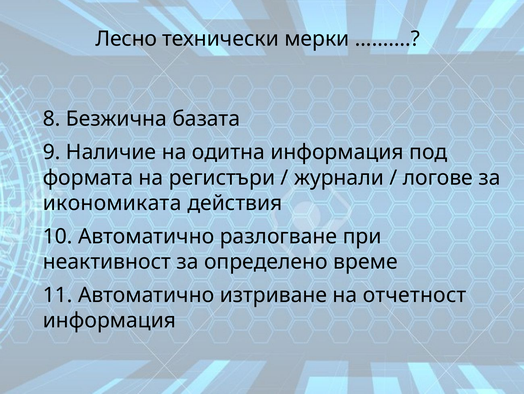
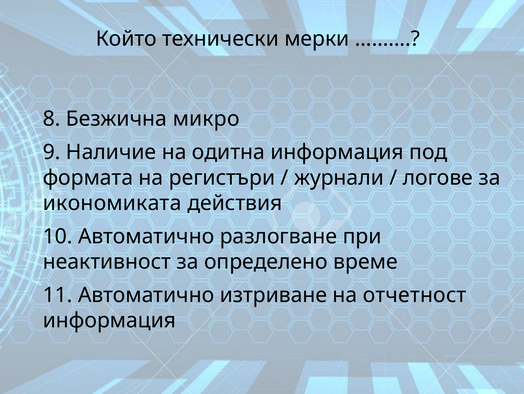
Лесно: Лесно -> Който (126, 39)
базата: базата -> микро (206, 119)
